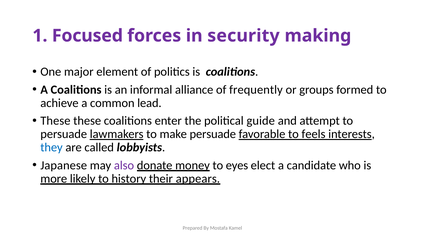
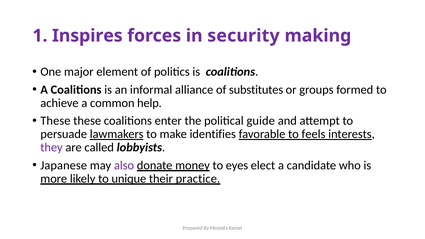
Focused: Focused -> Inspires (87, 36)
frequently: frequently -> substitutes (256, 90)
lead: lead -> help (149, 103)
make persuade: persuade -> identifies (213, 134)
they colour: blue -> purple (52, 148)
history: history -> unique (129, 179)
appears: appears -> practice (198, 179)
